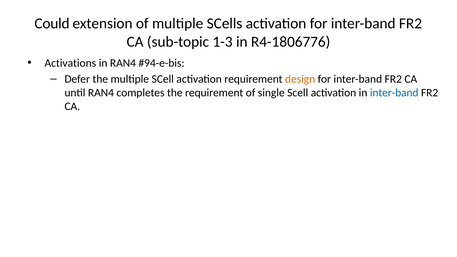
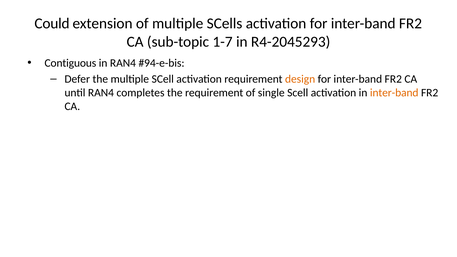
1-3: 1-3 -> 1-7 (223, 42)
R4-1806776: R4-1806776 -> R4-2045293 (291, 42)
Activations: Activations -> Contiguous (70, 63)
inter-band colour: blue -> orange (394, 93)
